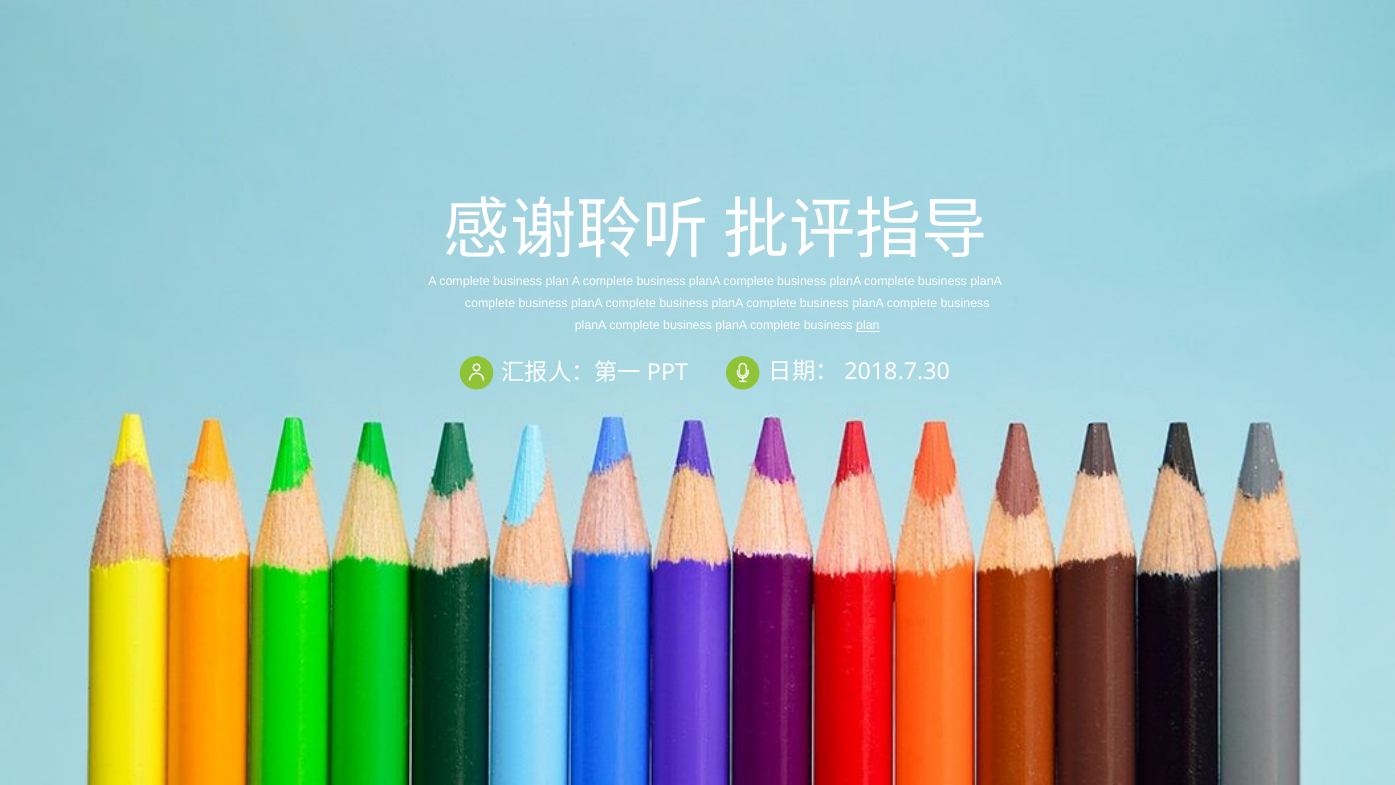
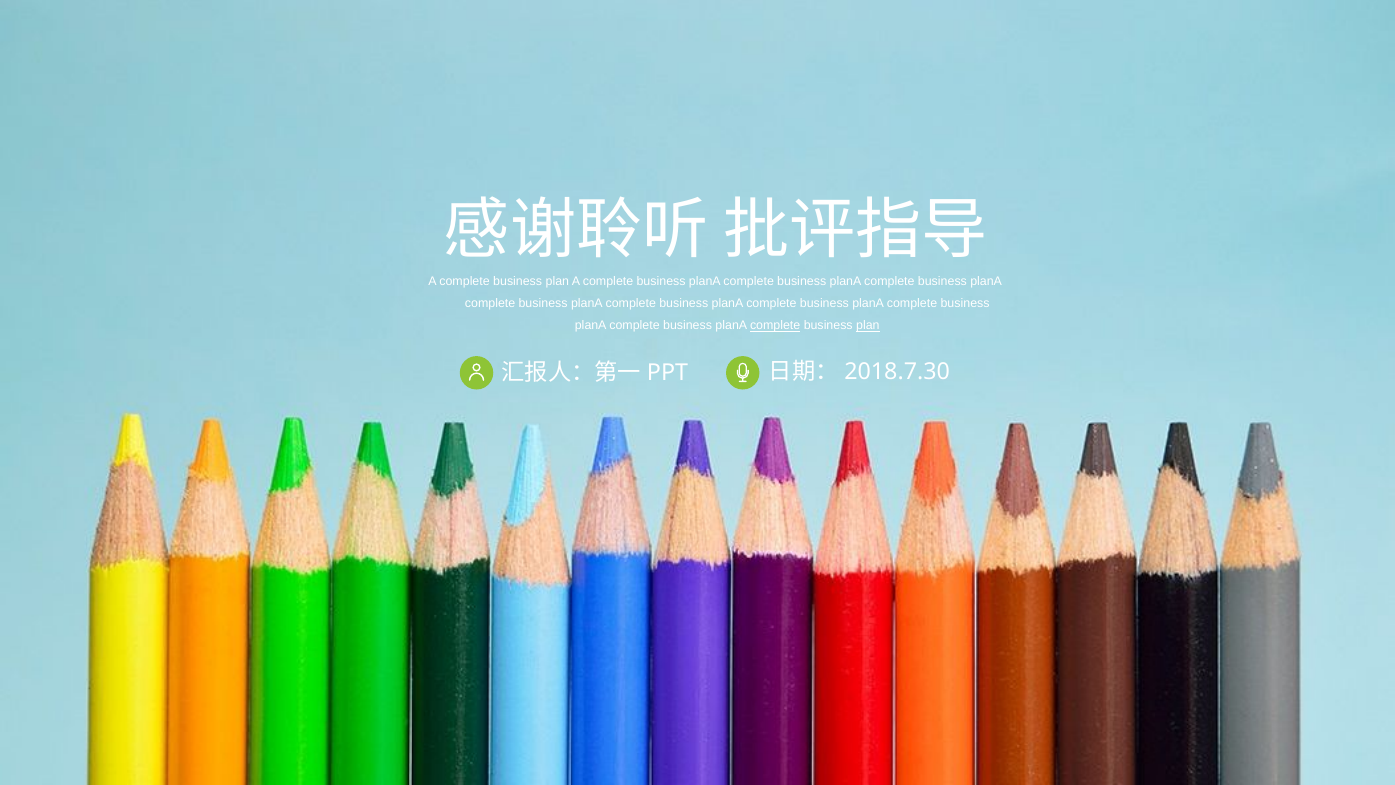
complete underline: none -> present (775, 326)
